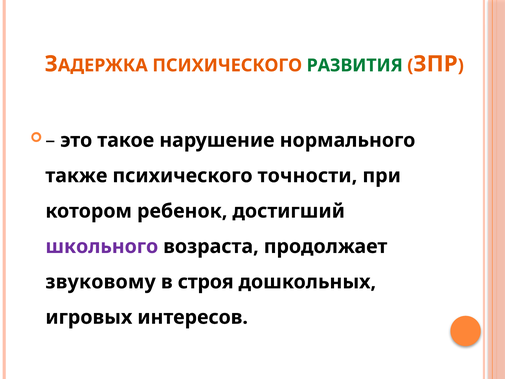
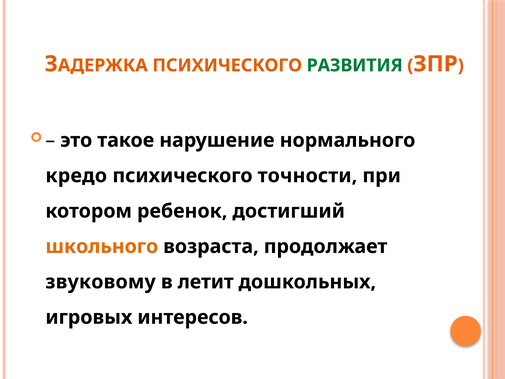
также: также -> кредо (76, 176)
школьного colour: purple -> orange (102, 246)
строя: строя -> летит (206, 282)
